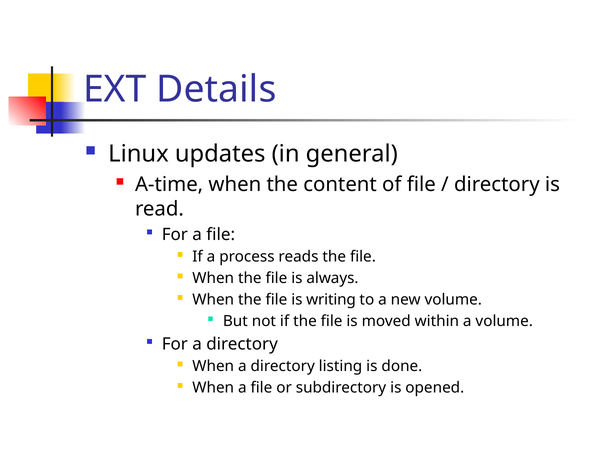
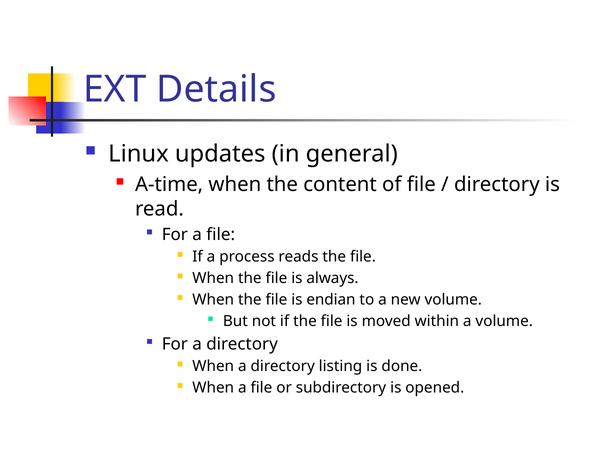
writing: writing -> endian (331, 300)
